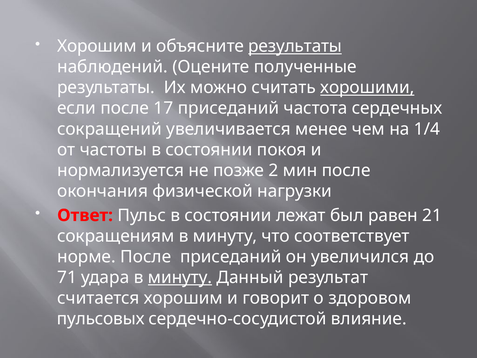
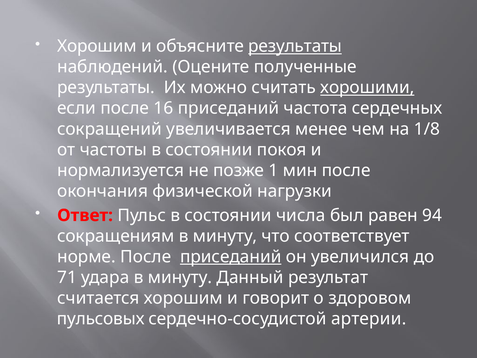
17: 17 -> 16 (163, 108)
1/4: 1/4 -> 1/8 (427, 129)
2: 2 -> 1 (273, 170)
лежат: лежат -> числа (301, 215)
21: 21 -> 94 (432, 215)
приседаний underline: none -> present (231, 257)
минуту underline: present -> none (180, 277)
влияние: влияние -> артерии (369, 319)
